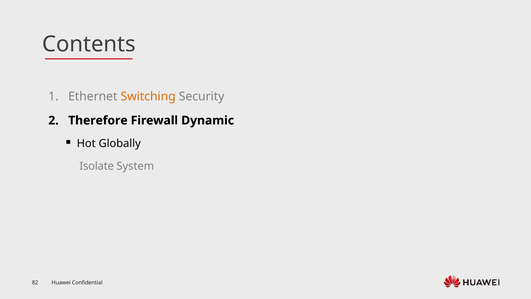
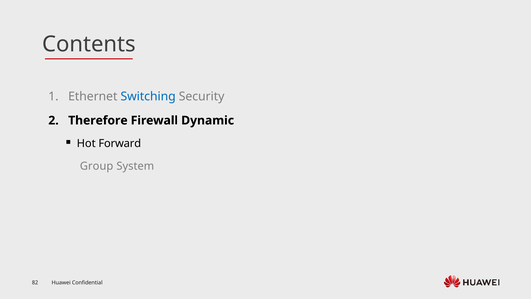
Switching colour: orange -> blue (148, 96)
Globally: Globally -> Forward (120, 143)
Isolate: Isolate -> Group (97, 166)
